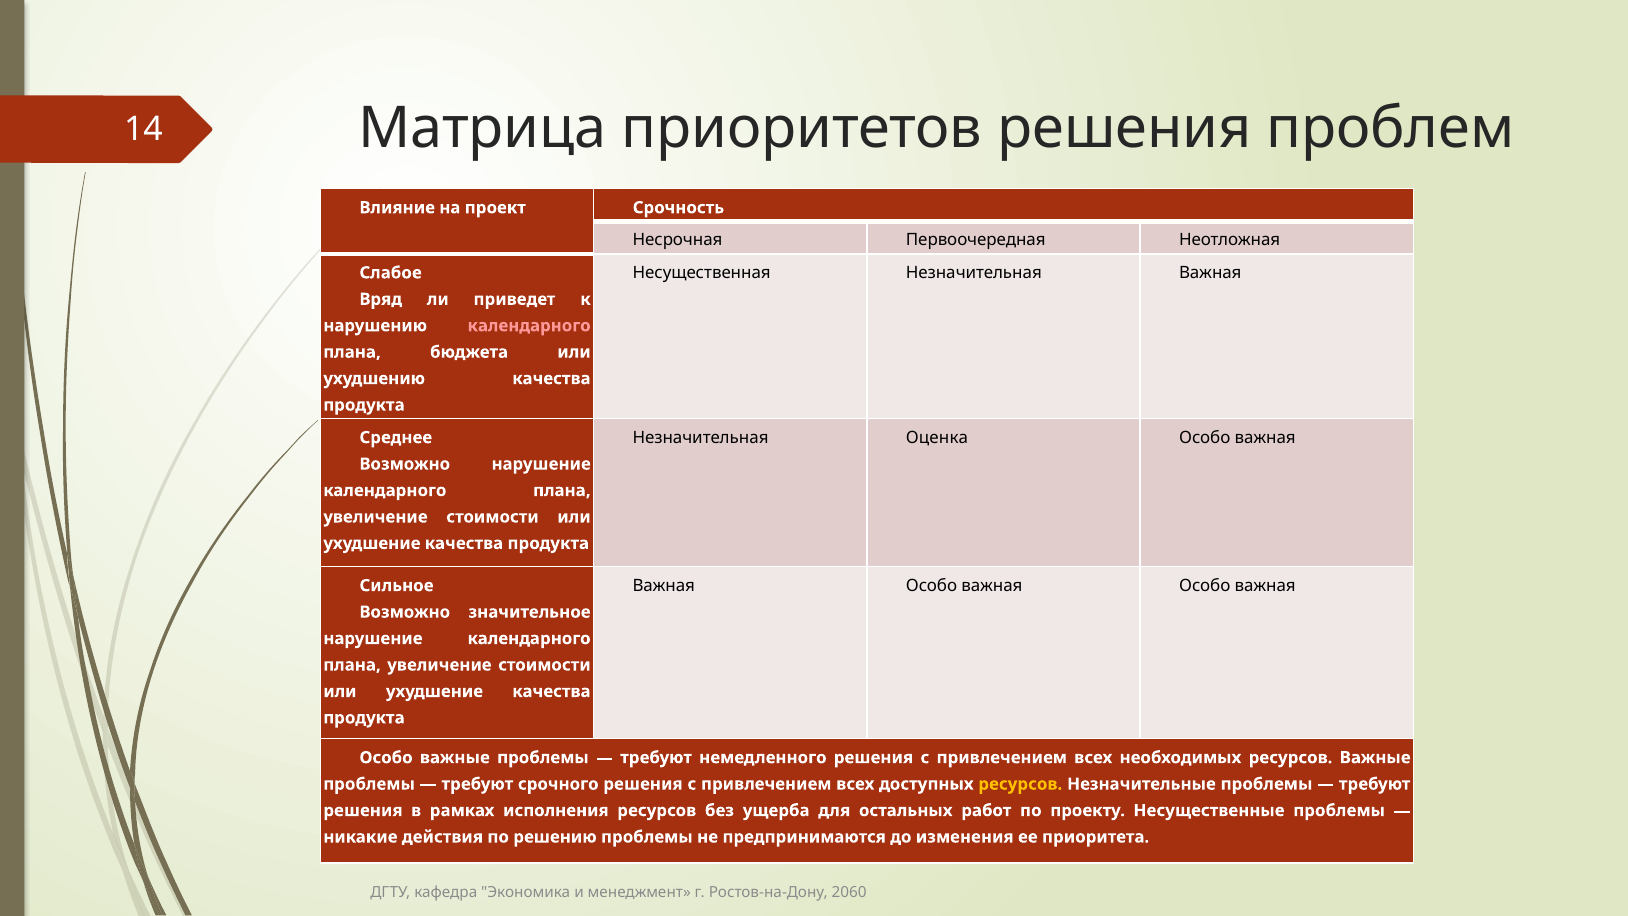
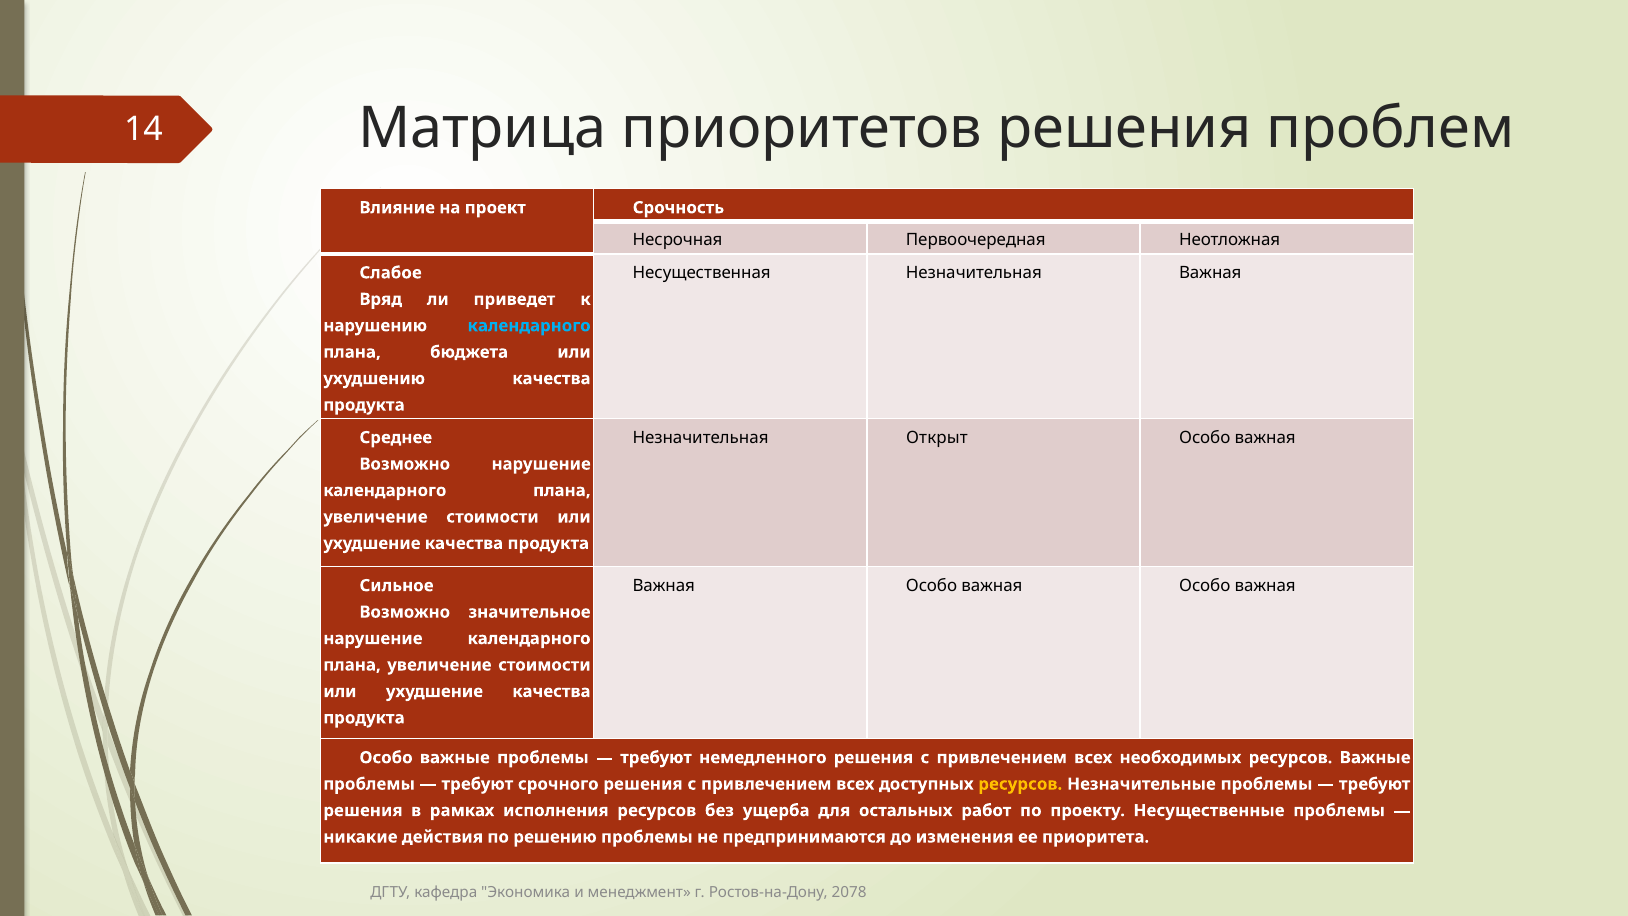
календарного colour: pink -> light blue (529, 326)
Оценка: Оценка -> Открыт (937, 437)
2060: 2060 -> 2078 (849, 892)
